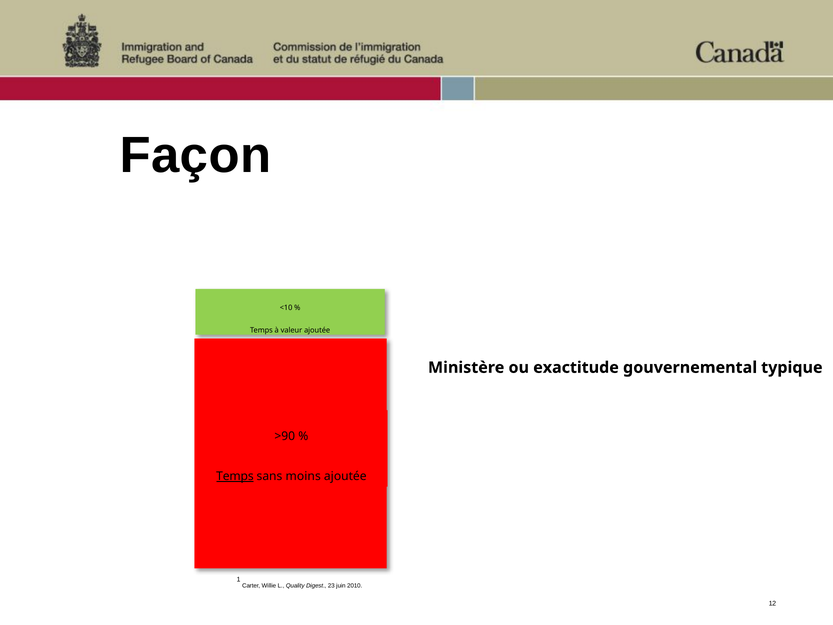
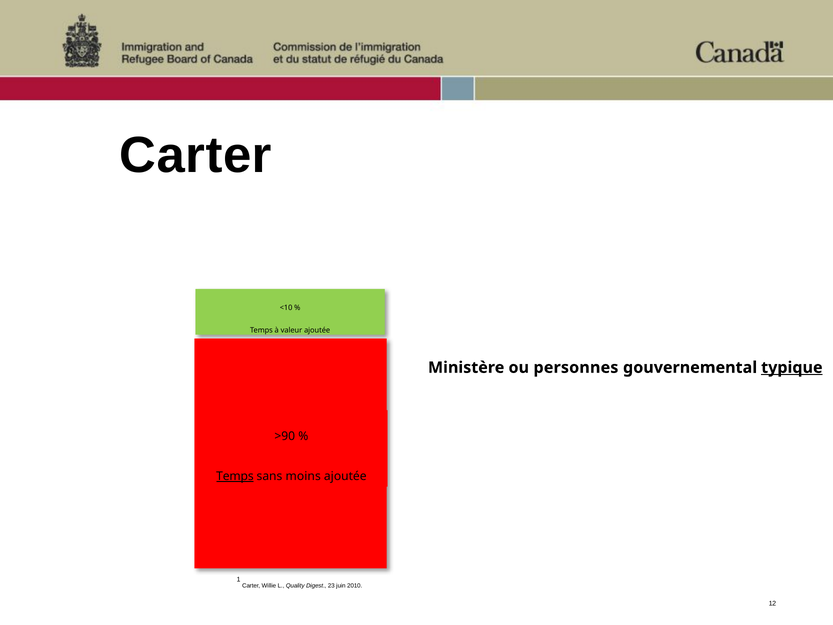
Façon: Façon -> Carter (196, 155)
exactitude: exactitude -> personnes (576, 367)
typique underline: none -> present (792, 367)
